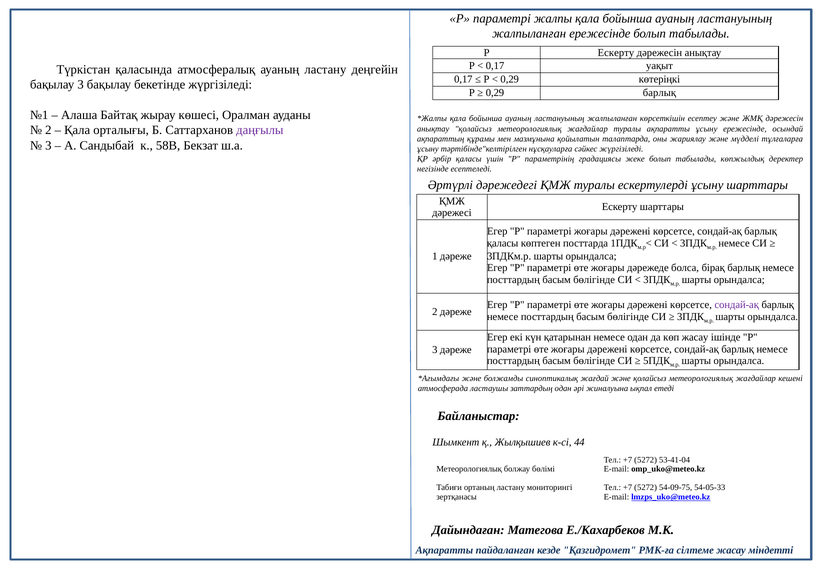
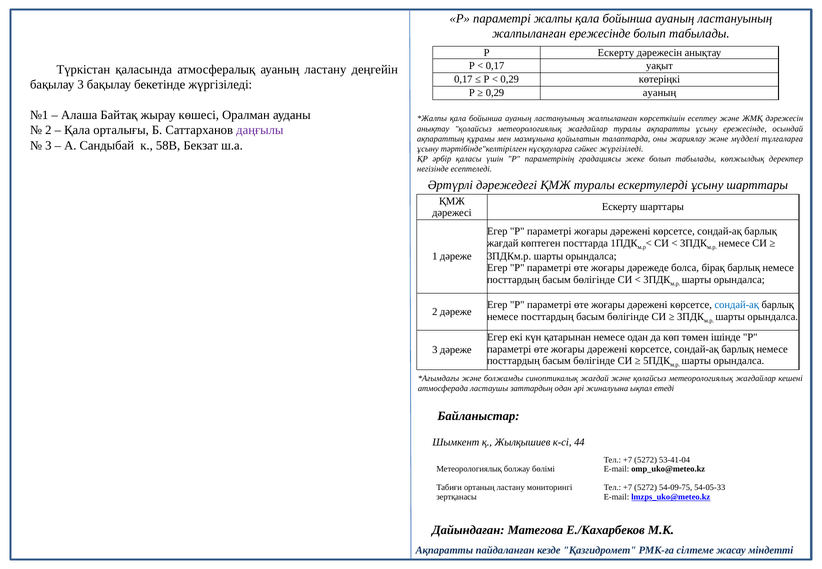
0,29 барлық: барлық -> ауаның (659, 93)
қаласы: қаласы -> жағдай (503, 243)
сондай-ақ colour: purple -> blue (737, 305)
көп жасау: жасау -> төмен (695, 338)
